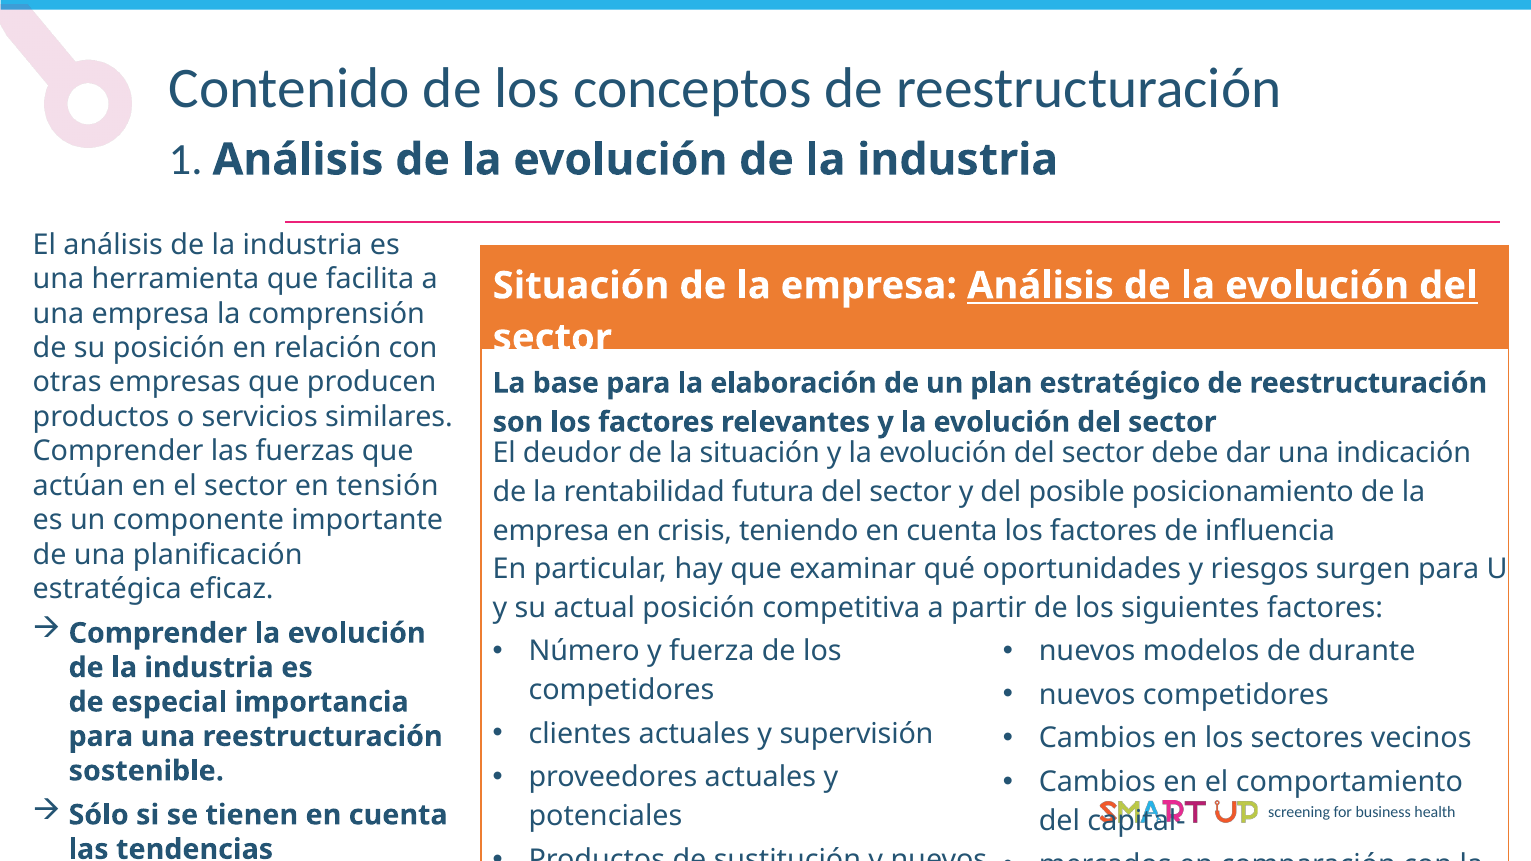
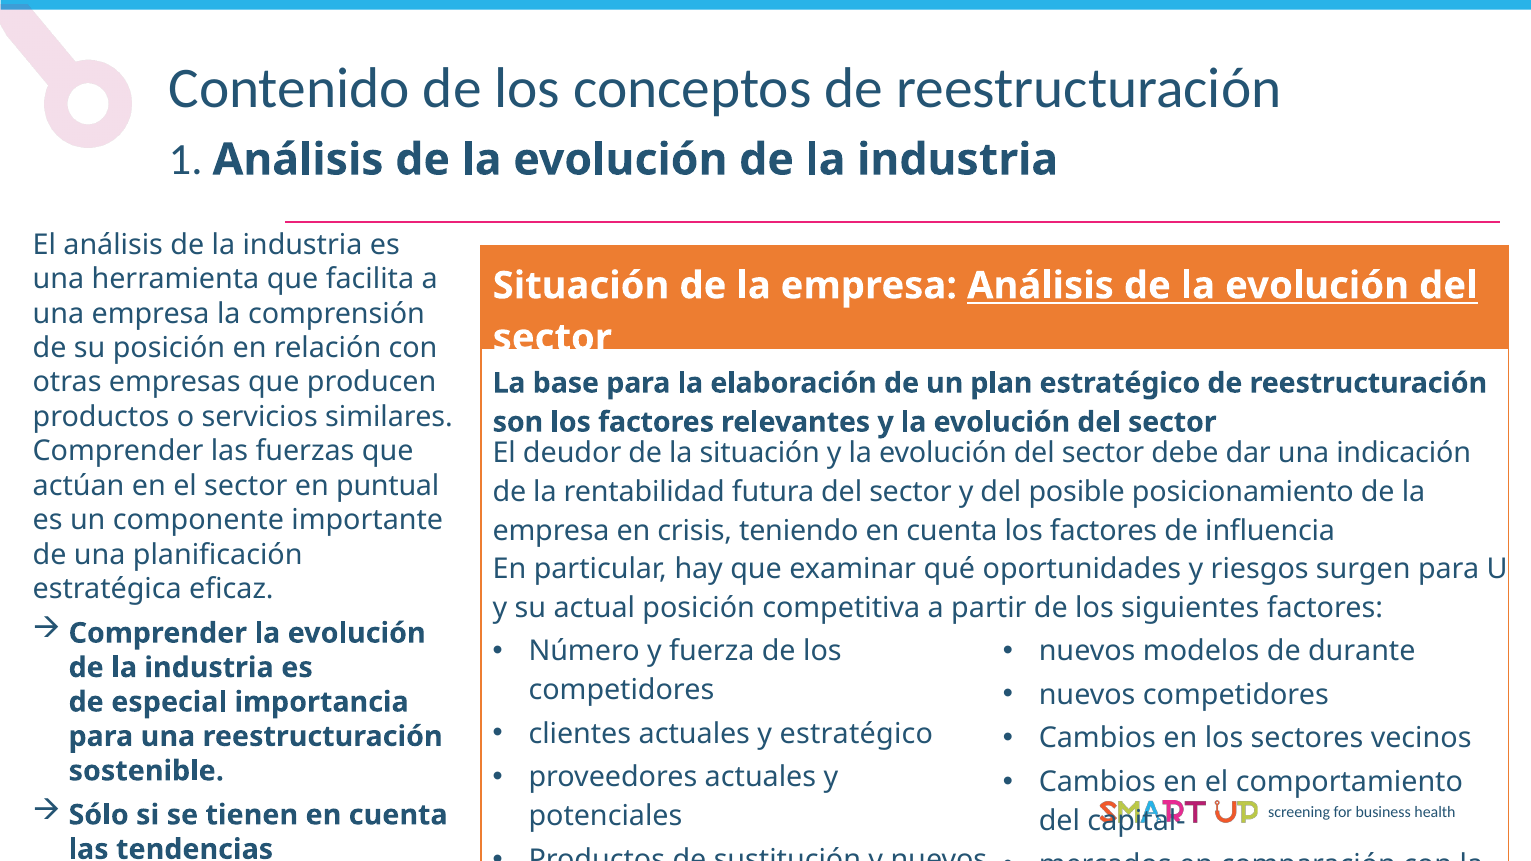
tensión: tensión -> puntual (388, 486)
y supervisión: supervisión -> estratégico (856, 734)
